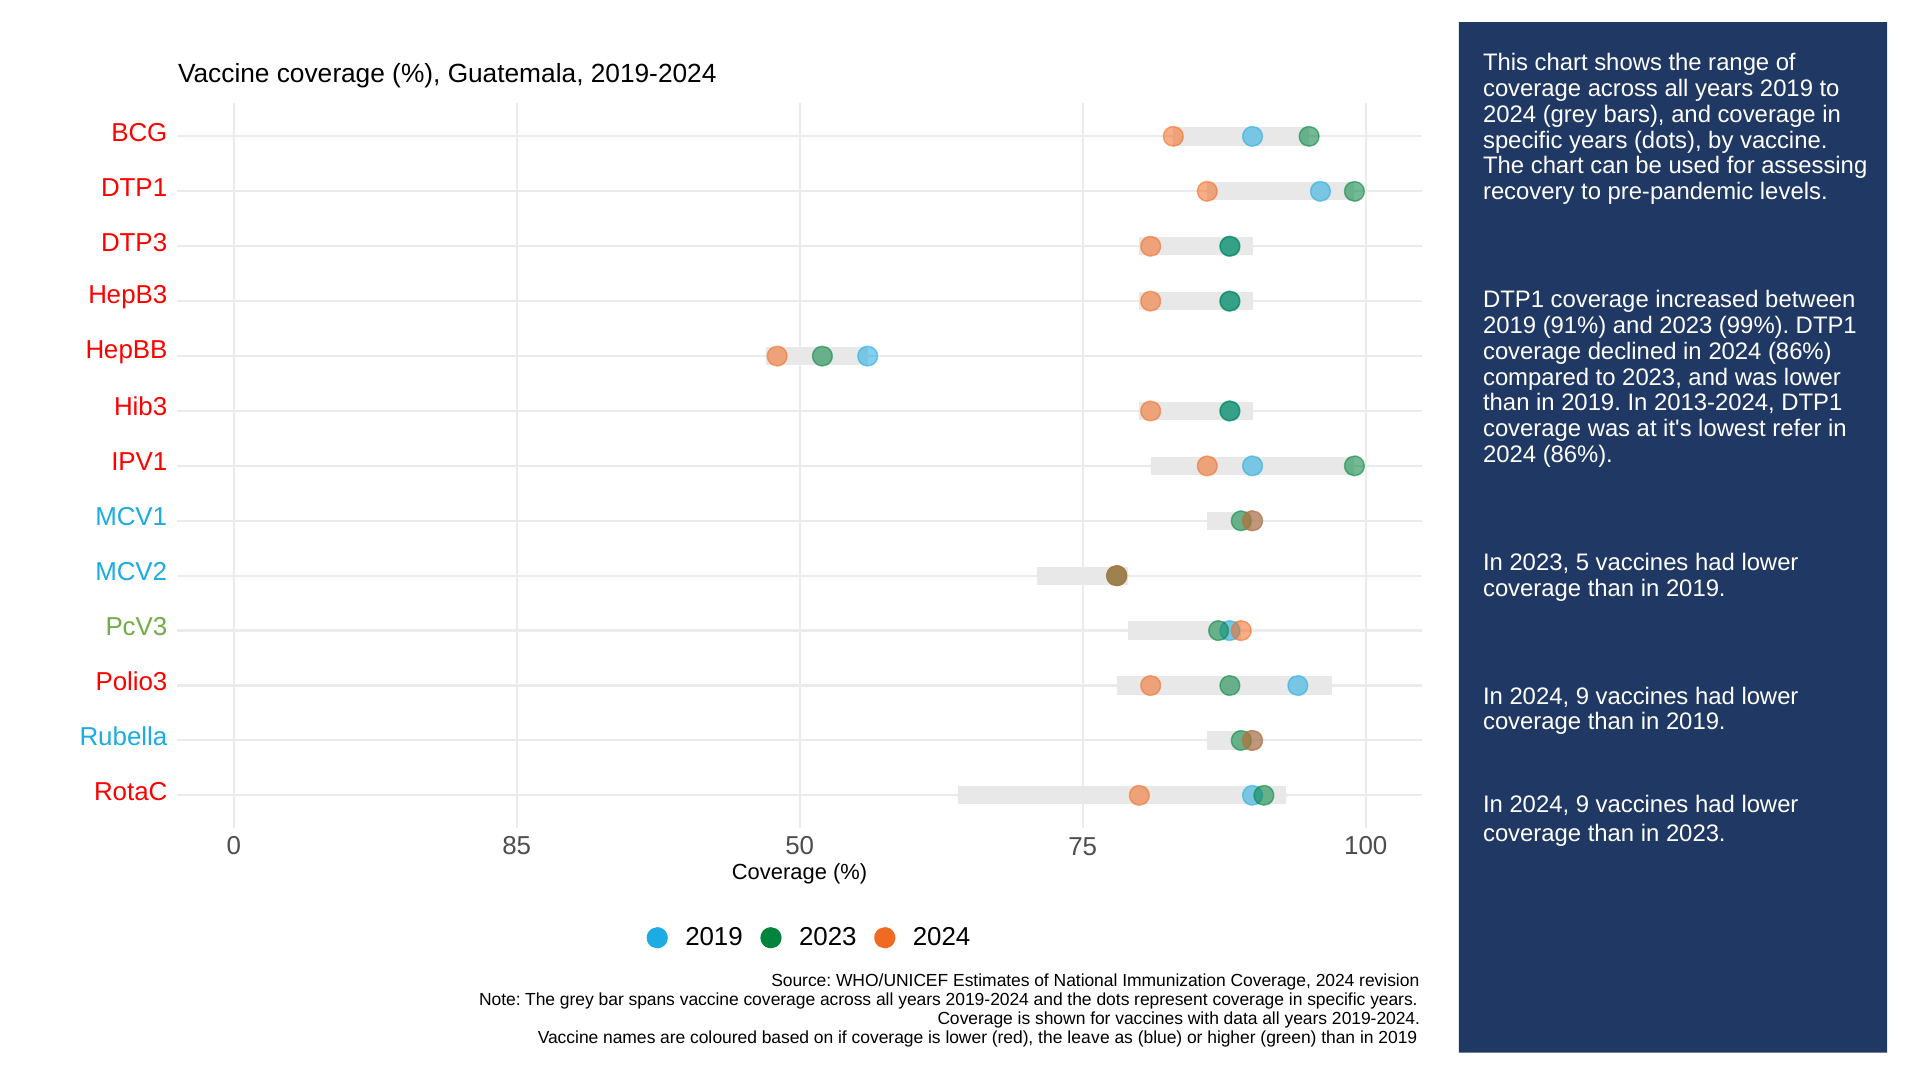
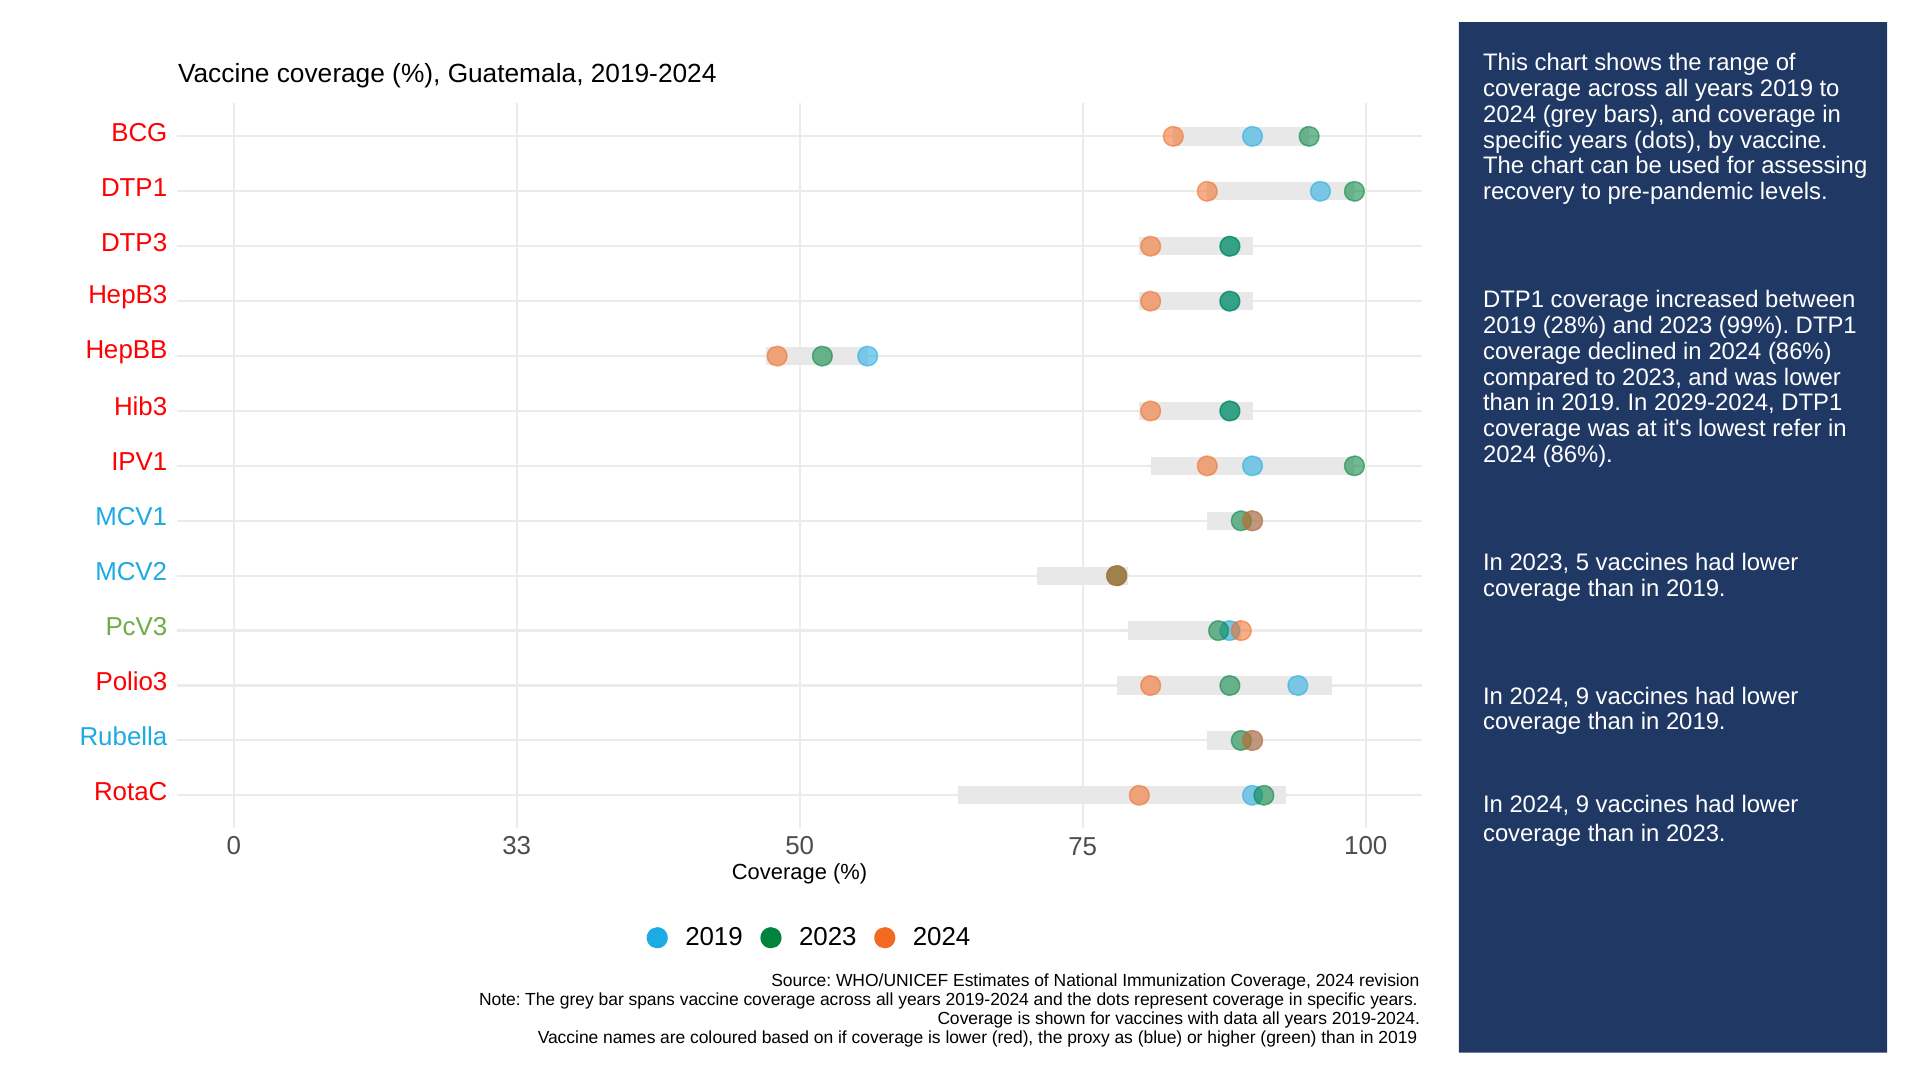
91%: 91% -> 28% (1575, 326)
2013-2024: 2013-2024 -> 2029-2024 (1714, 403)
85: 85 -> 33 (517, 846)
leave: leave -> proxy (1089, 1037)
